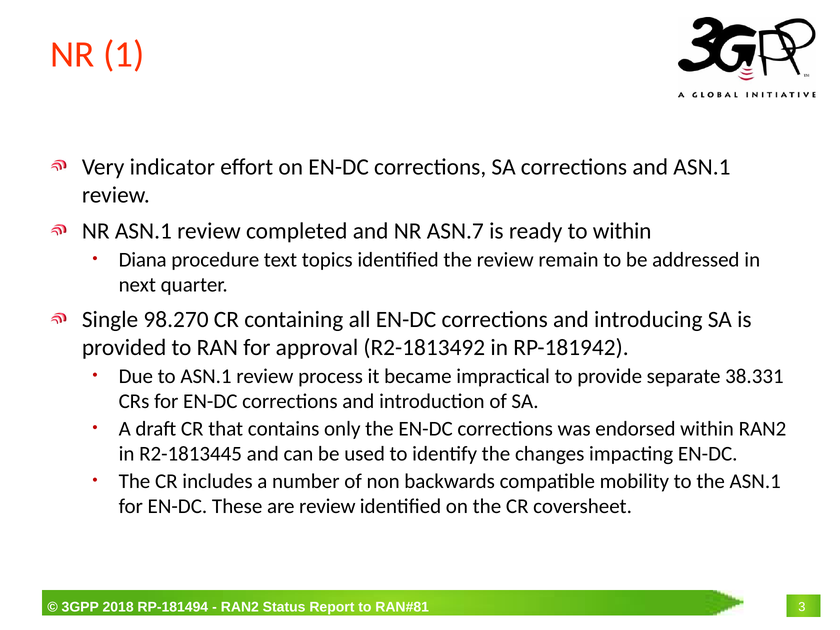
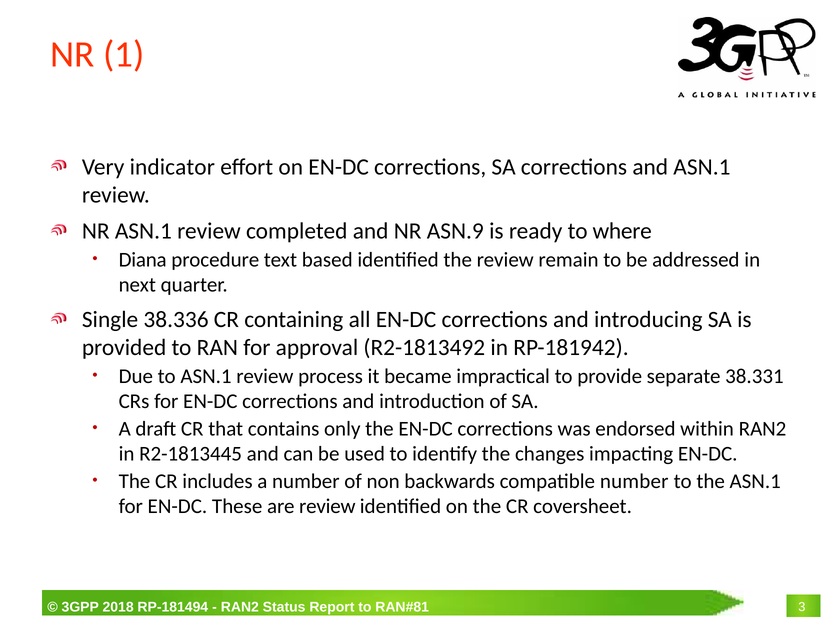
ASN.7: ASN.7 -> ASN.9 (455, 231)
to within: within -> where (622, 231)
topics: topics -> based (327, 260)
98.270: 98.270 -> 38.336 (176, 320)
compatible mobility: mobility -> number (634, 481)
